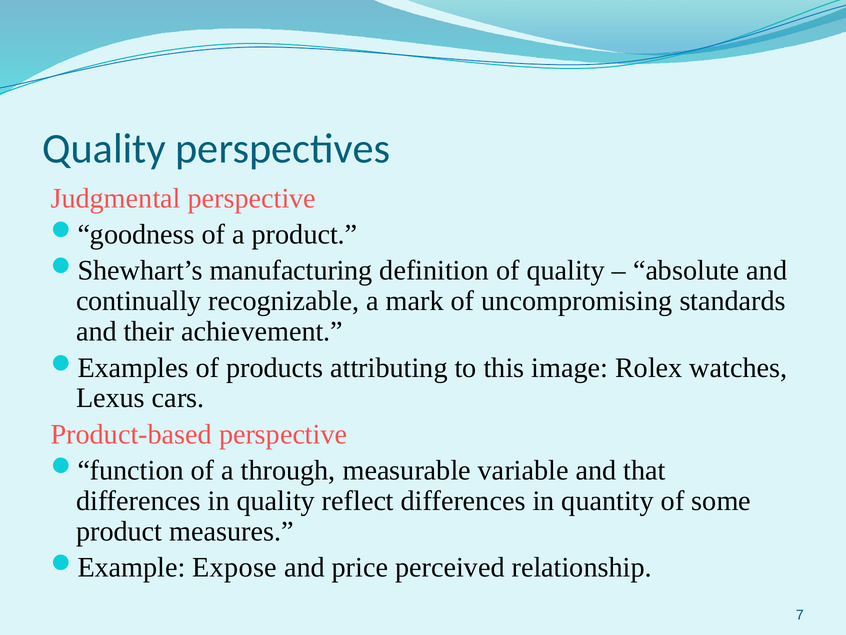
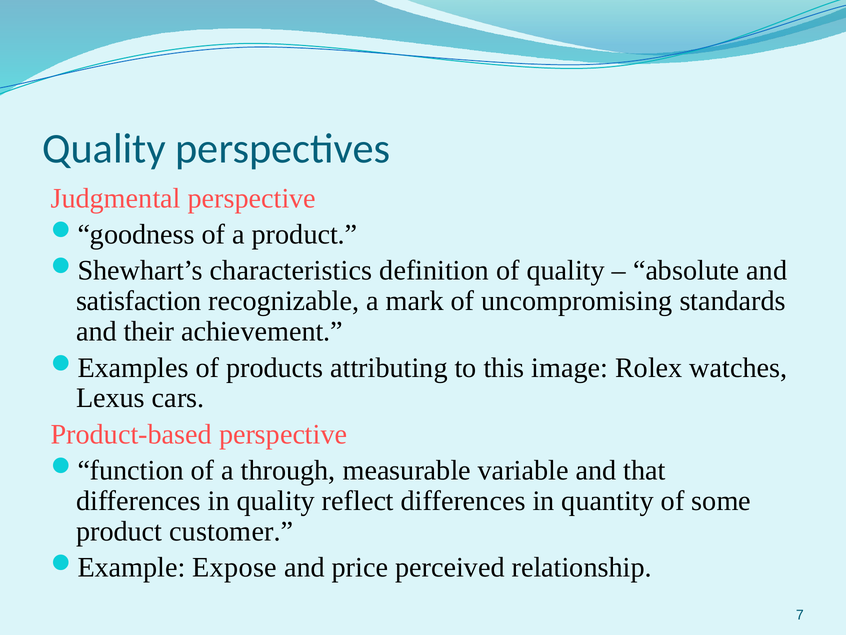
manufacturing: manufacturing -> characteristics (291, 270)
continually: continually -> satisfaction (139, 301)
measures: measures -> customer (231, 531)
